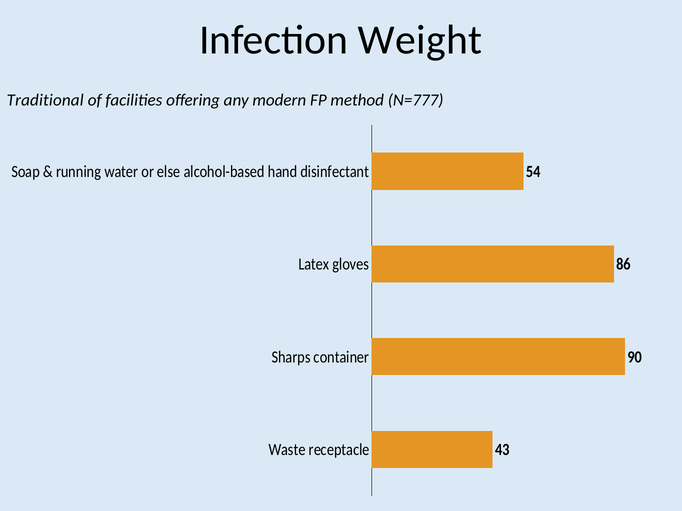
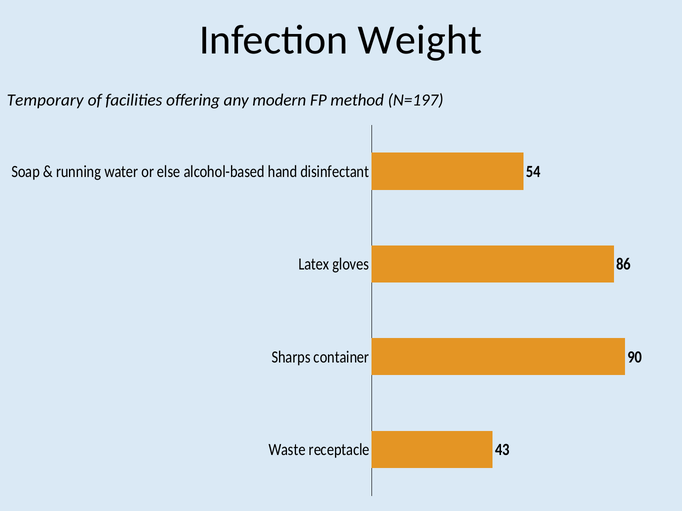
Traditional: Traditional -> Temporary (45, 100)
N=777: N=777 -> N=197 (416, 100)
